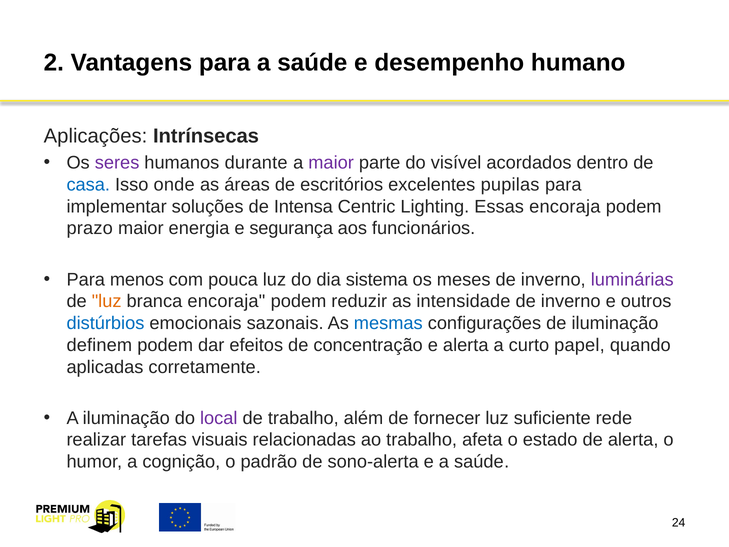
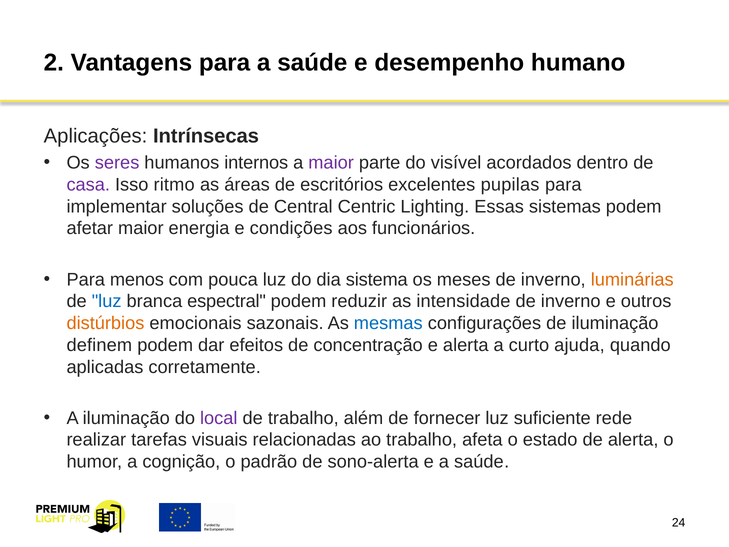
durante: durante -> internos (256, 163)
casa colour: blue -> purple (88, 185)
onde: onde -> ritmo (174, 185)
Intensa: Intensa -> Central (303, 206)
Essas encoraja: encoraja -> sistemas (565, 206)
prazo: prazo -> afetar (90, 228)
segurança: segurança -> condições (291, 228)
luminárias colour: purple -> orange (632, 279)
luz colour: orange -> blue (107, 301)
branca encoraja: encoraja -> espectral (227, 301)
distúrbios colour: blue -> orange (105, 323)
papel: papel -> ajuda (579, 345)
